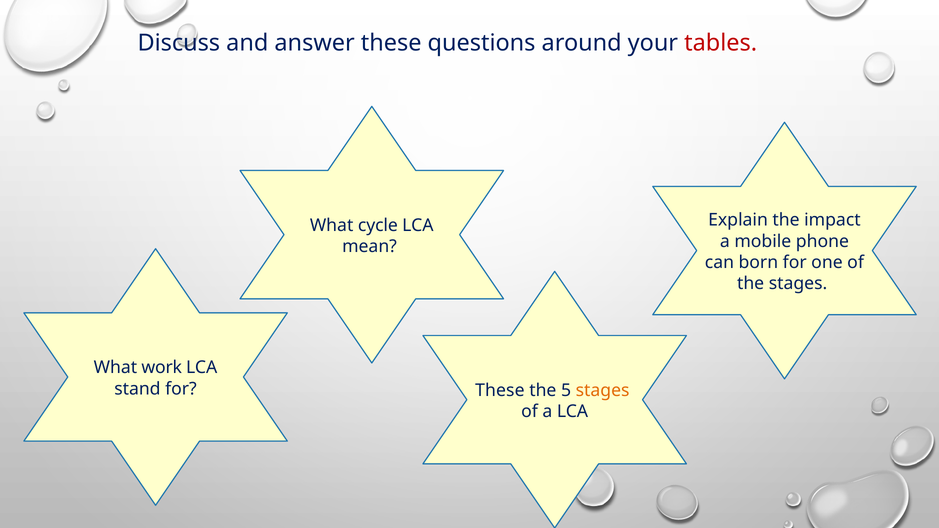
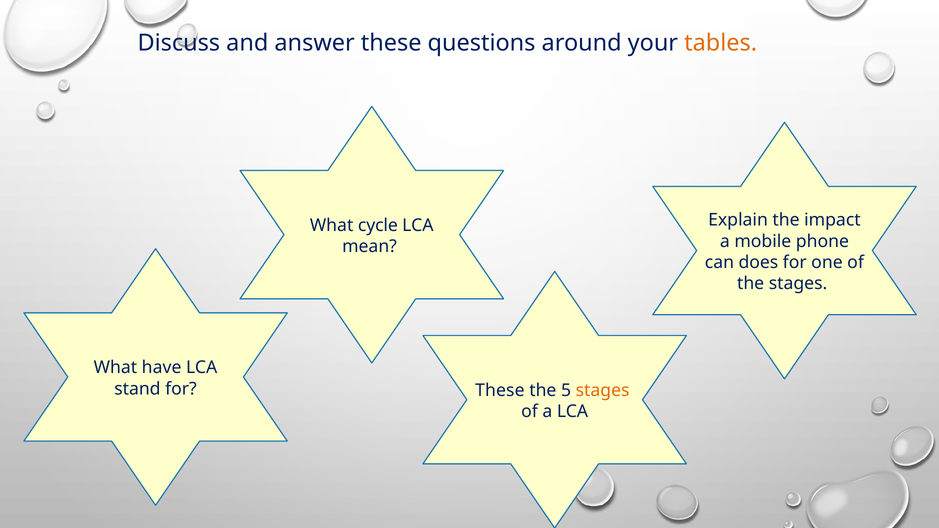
tables colour: red -> orange (721, 43)
born: born -> does (758, 262)
work: work -> have (162, 368)
